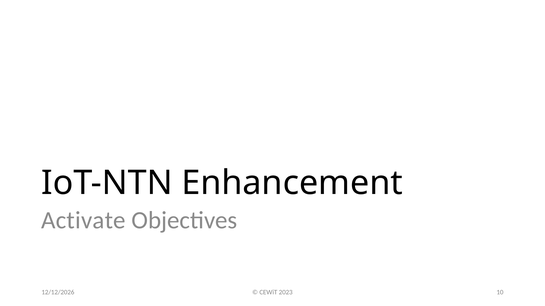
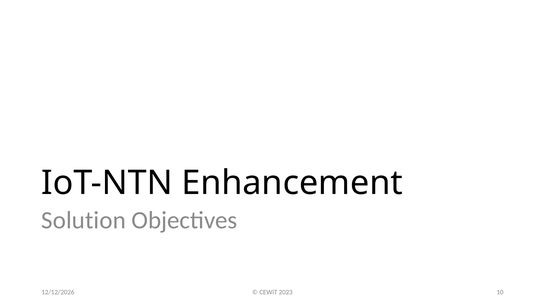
Activate: Activate -> Solution (84, 221)
